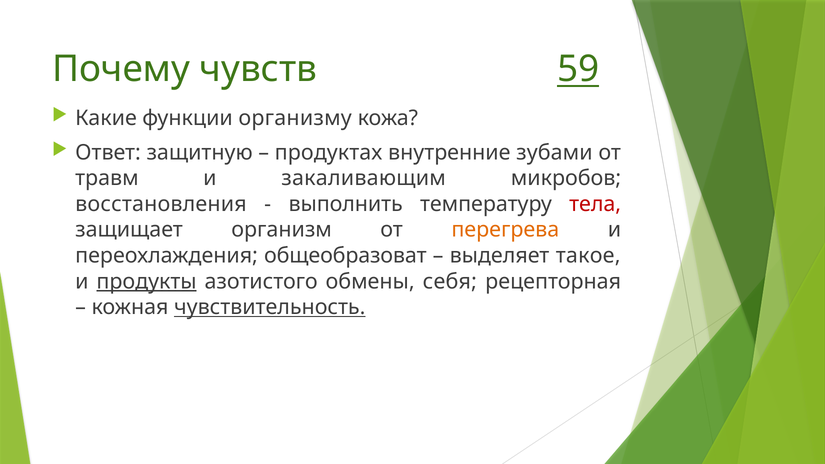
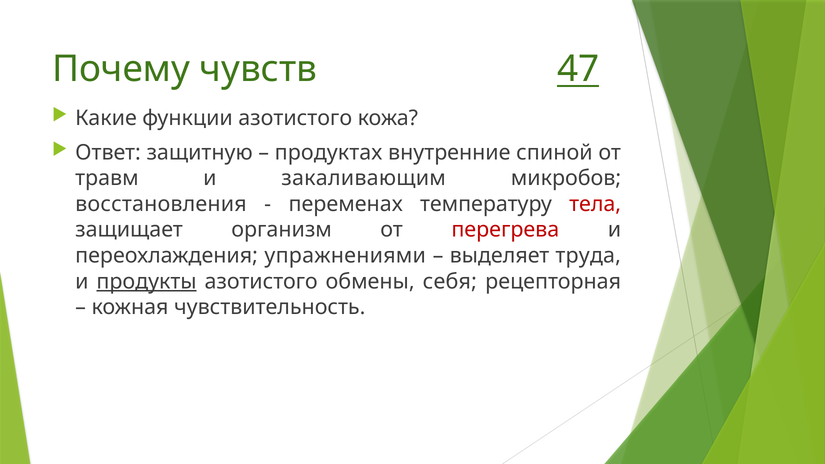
59: 59 -> 47 (578, 69)
функции организму: организму -> азотистого (295, 118)
зубами: зубами -> спиной (554, 153)
выполнить: выполнить -> переменах (346, 204)
перегрева colour: orange -> red (505, 230)
общеобразоват: общеобразоват -> упражнениями (345, 256)
такое: такое -> труда (588, 256)
чувствительность underline: present -> none (270, 307)
